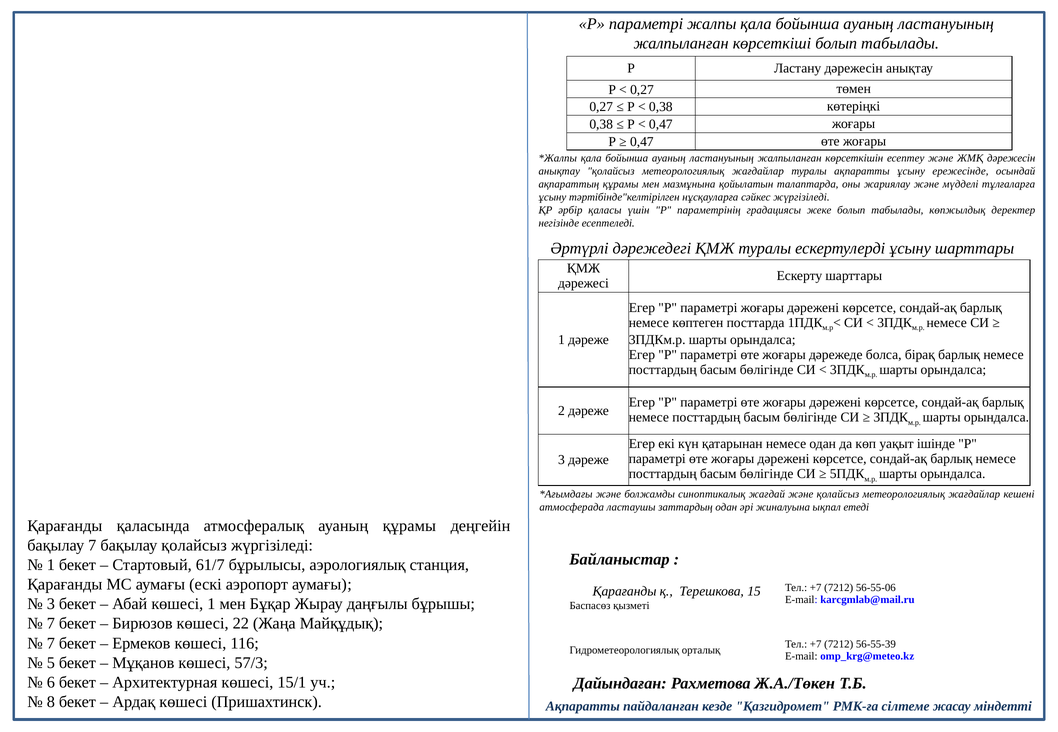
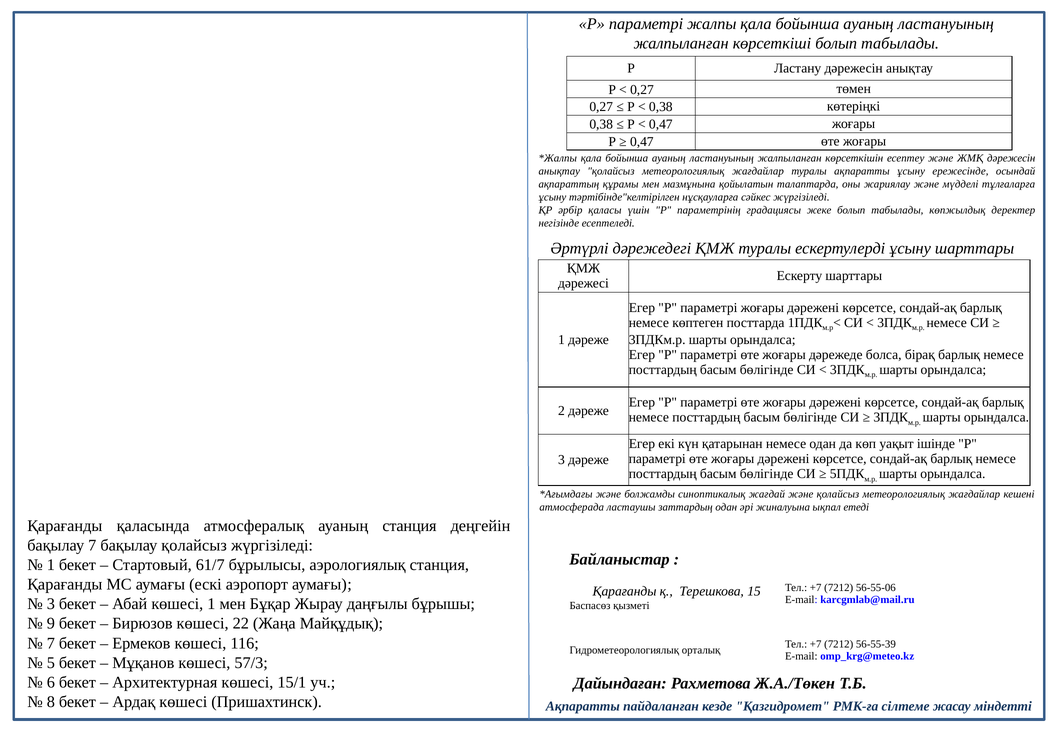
ауаның құрамы: құрамы -> станция (410, 526)
7: 7 -> 9 (51, 624)
